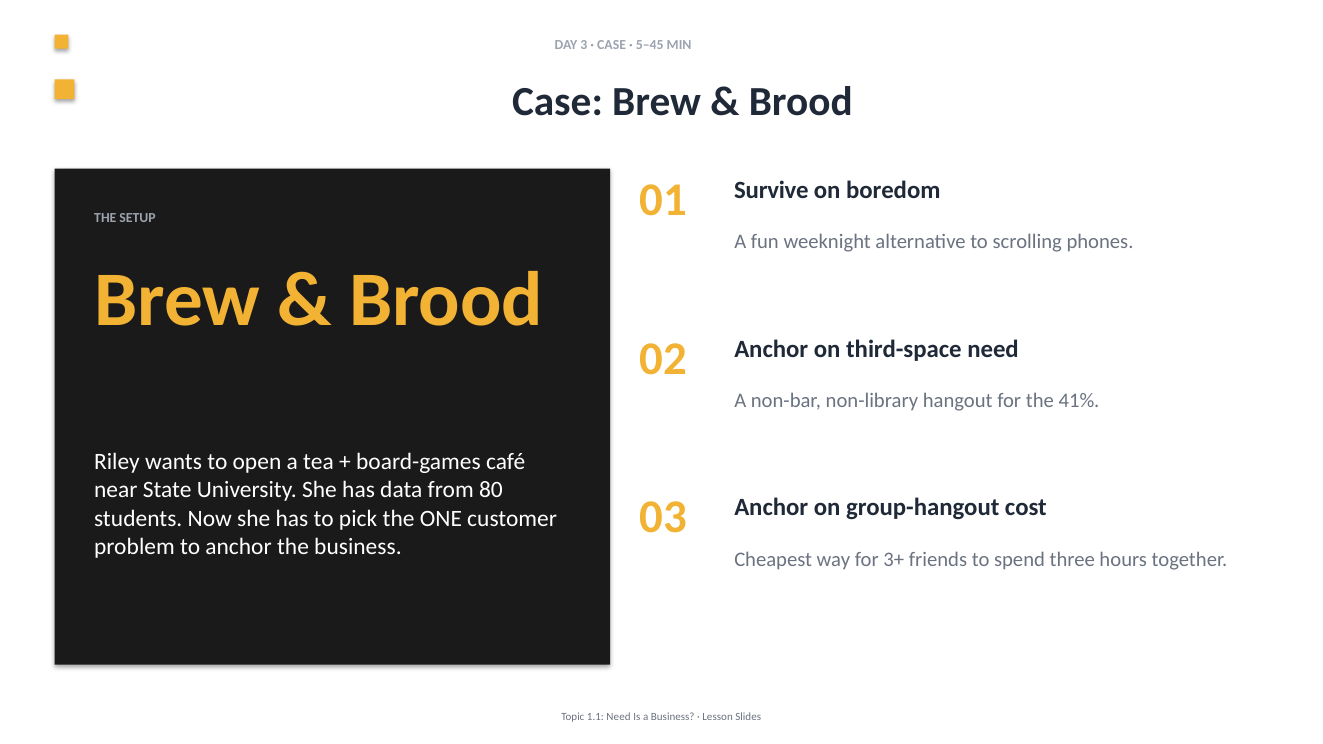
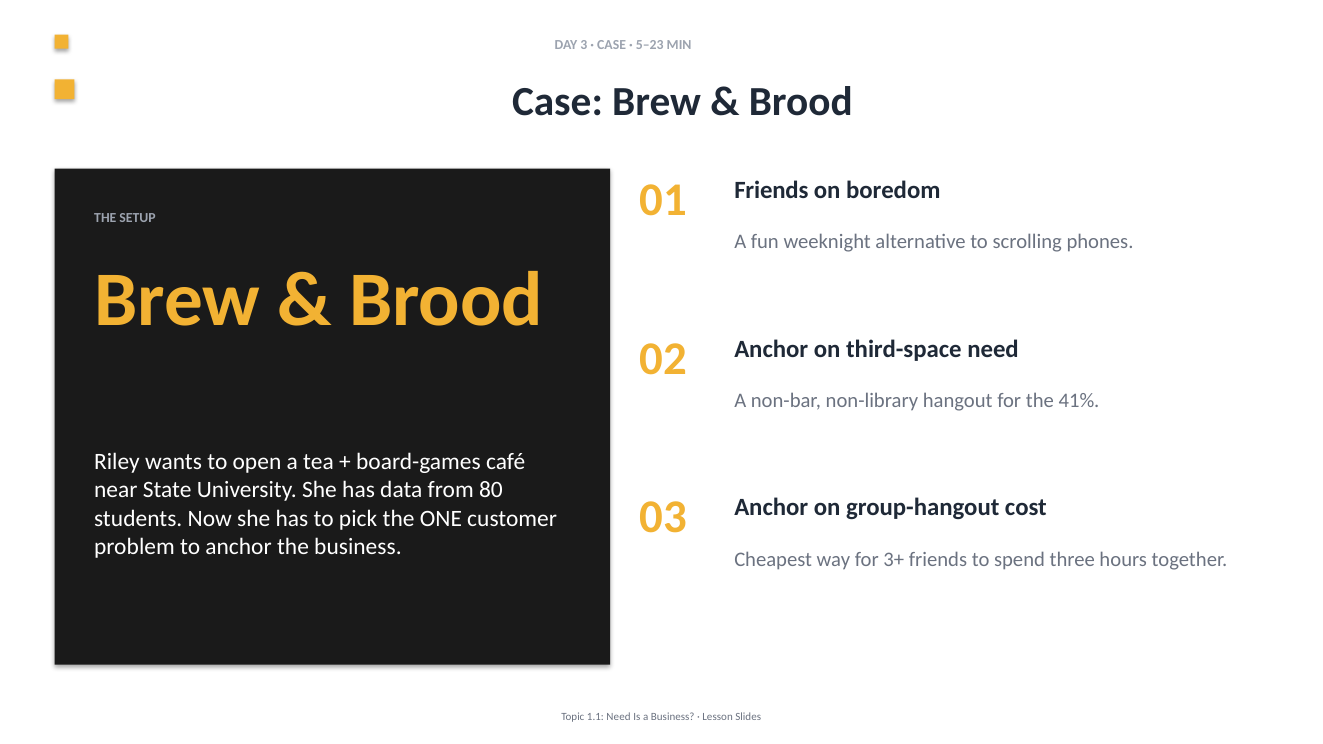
5–45: 5–45 -> 5–23 (650, 45)
01 Survive: Survive -> Friends (771, 190)
